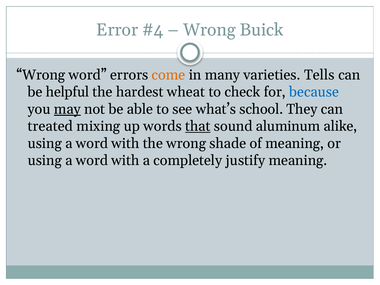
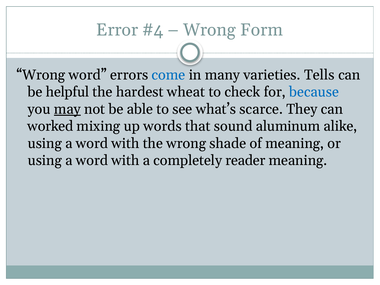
Buick: Buick -> Form (262, 30)
come colour: orange -> blue (169, 75)
school: school -> scarce (261, 109)
treated: treated -> worked (50, 126)
that underline: present -> none (198, 126)
justify: justify -> reader (245, 160)
